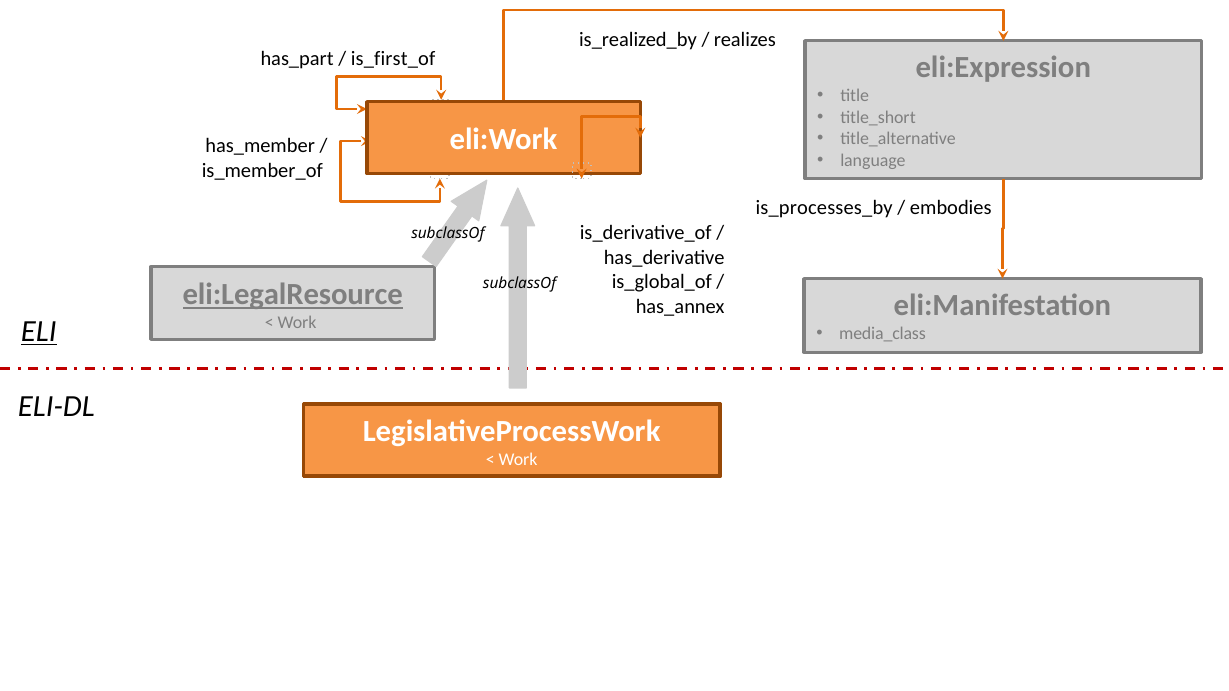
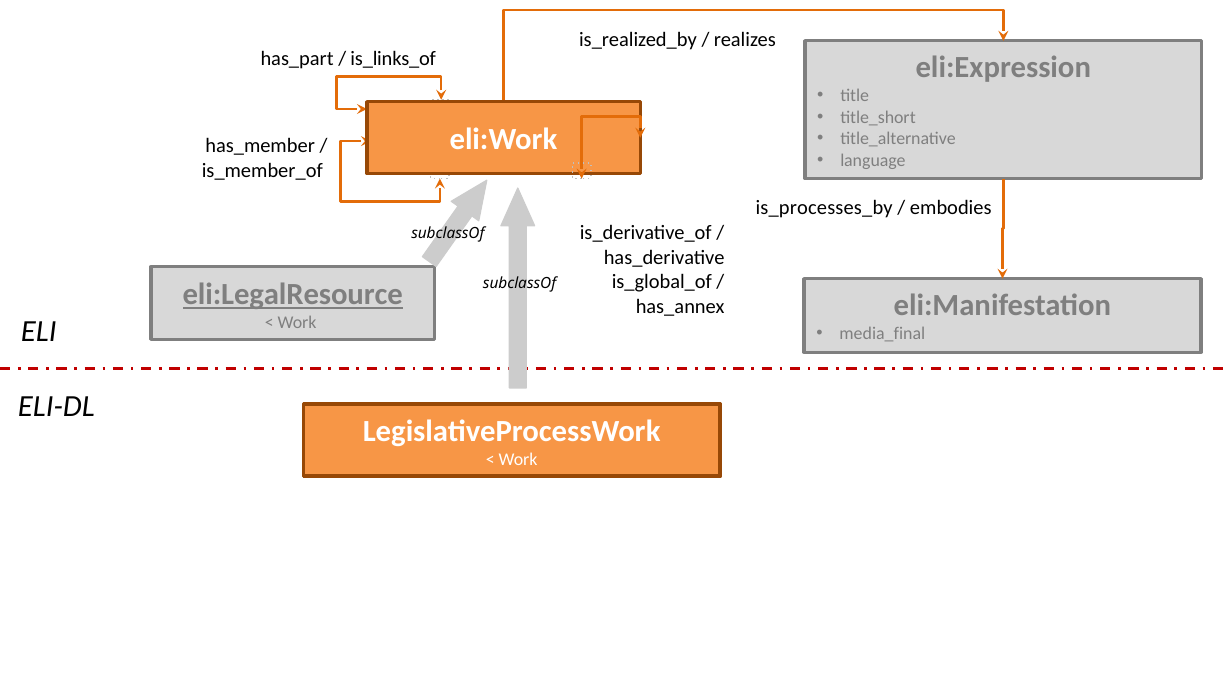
is_first_of: is_first_of -> is_links_of (393, 59)
ELI underline: present -> none (39, 332)
media_class: media_class -> media_final (882, 334)
